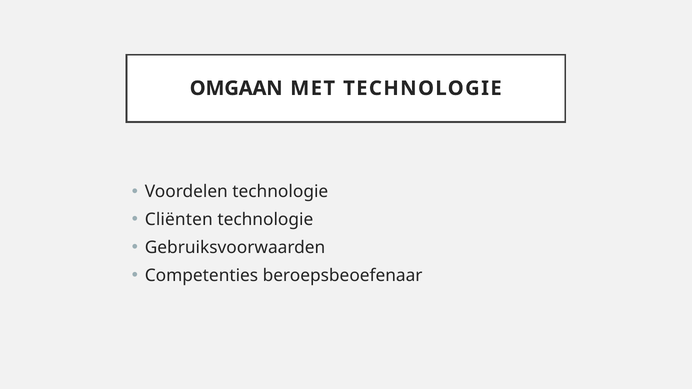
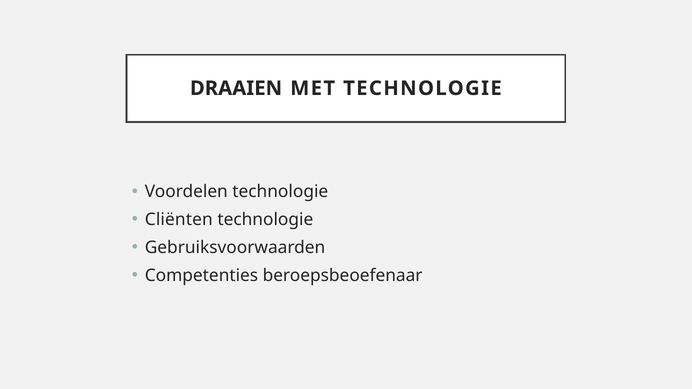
OMGAAN: OMGAAN -> DRAAIEN (236, 88)
